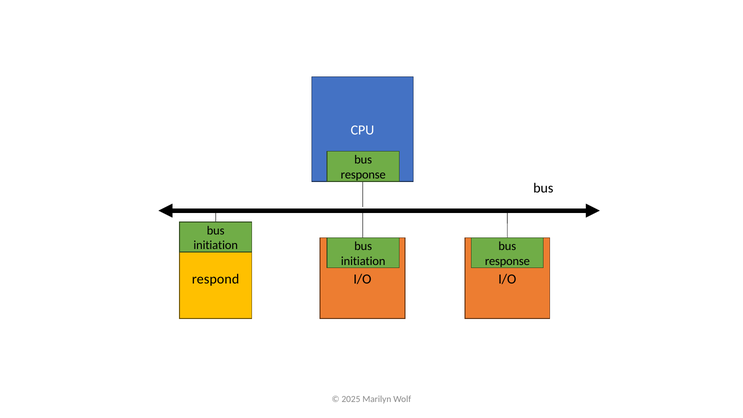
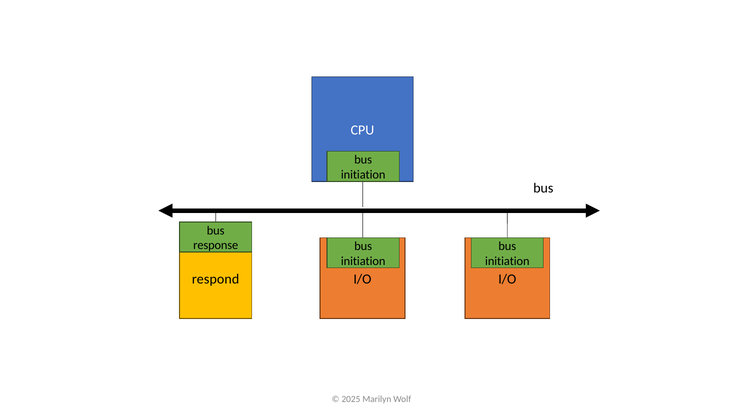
response: response -> initiation (363, 175)
initiation: initiation -> response (216, 245)
response: response -> initiation (507, 261)
